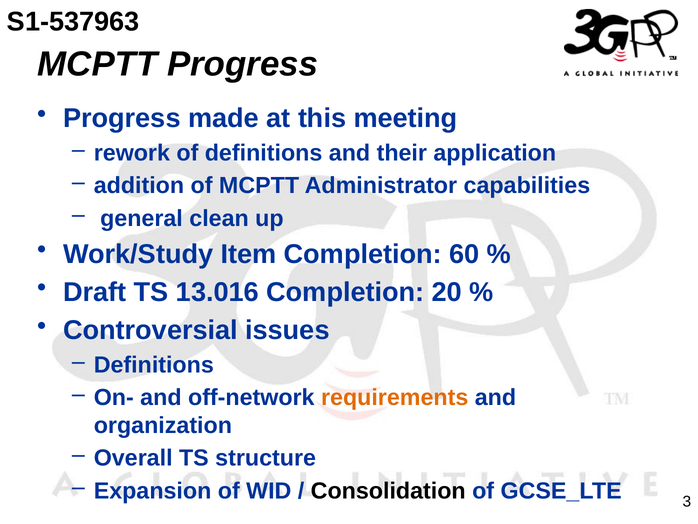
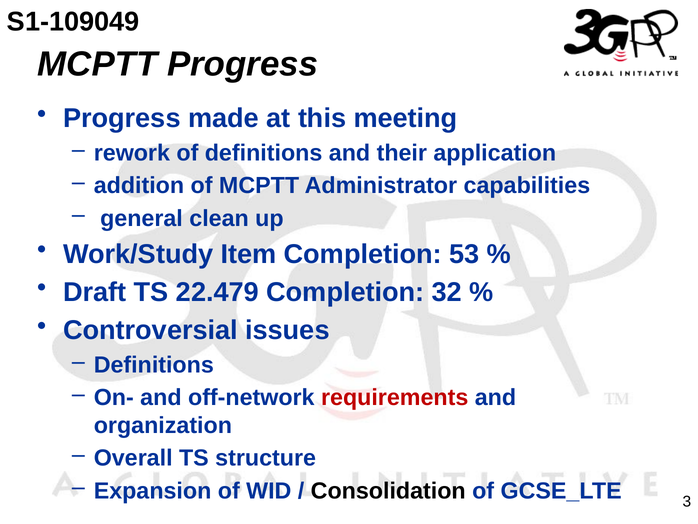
S1-537963: S1-537963 -> S1-109049 (73, 22)
60: 60 -> 53 (464, 254)
13.016: 13.016 -> 22.479 (217, 292)
20: 20 -> 32 (447, 292)
requirements colour: orange -> red (395, 397)
